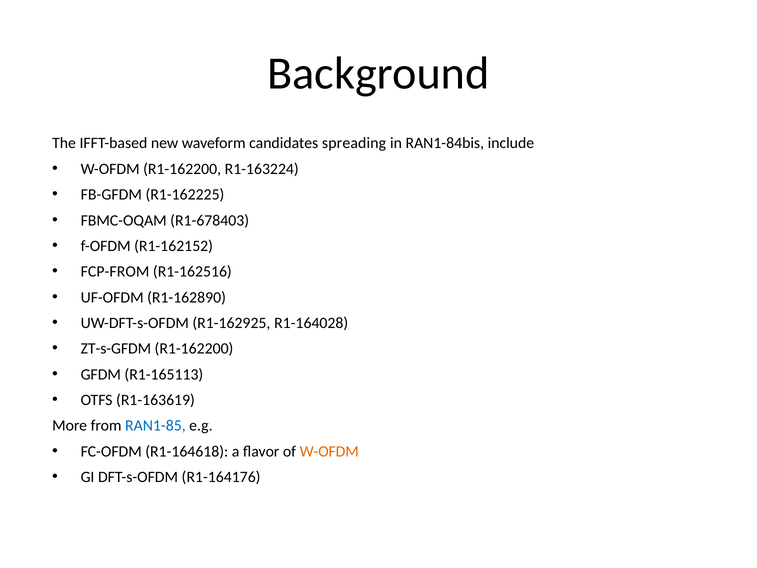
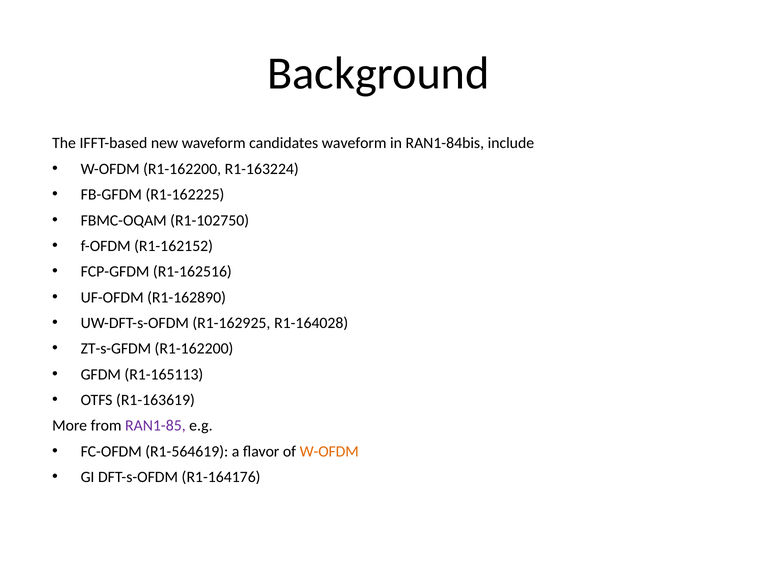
candidates spreading: spreading -> waveform (354, 143)
R1-678403: R1-678403 -> R1-102750 (210, 220)
FCP-FROM: FCP-FROM -> FCP-GFDM (115, 272)
RAN1-85 colour: blue -> purple (155, 425)
R1-164618: R1-164618 -> R1-564619 (187, 451)
